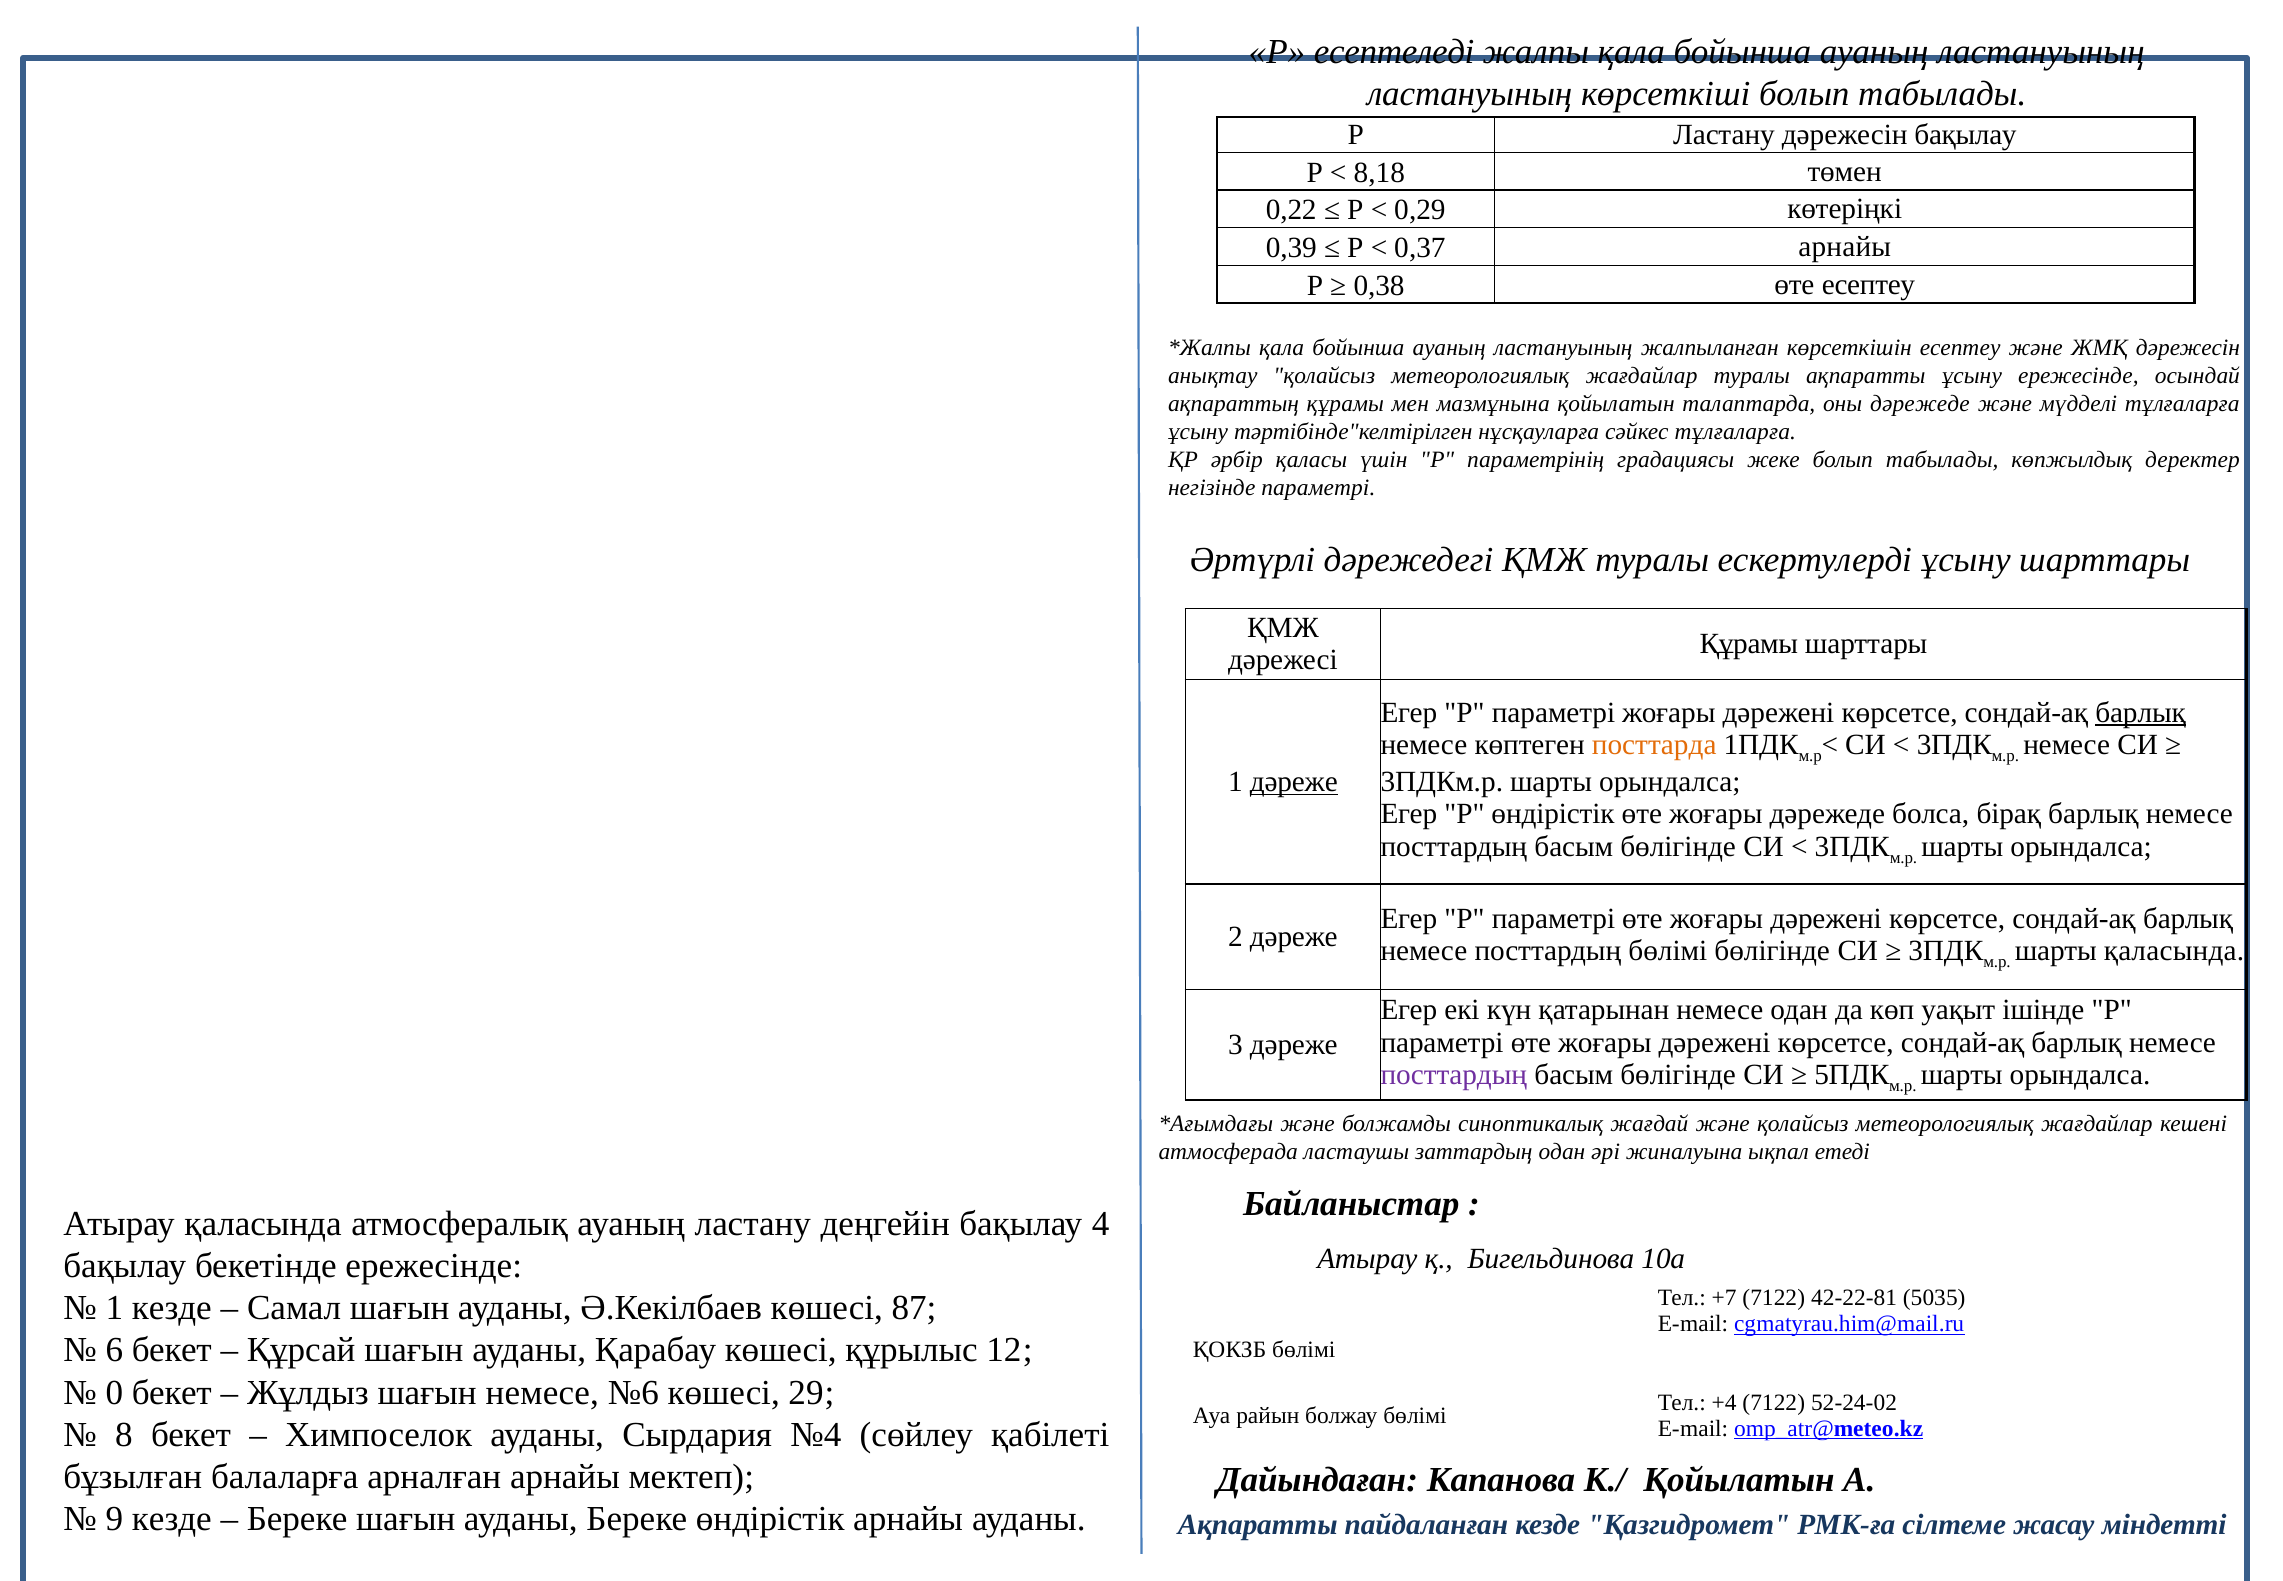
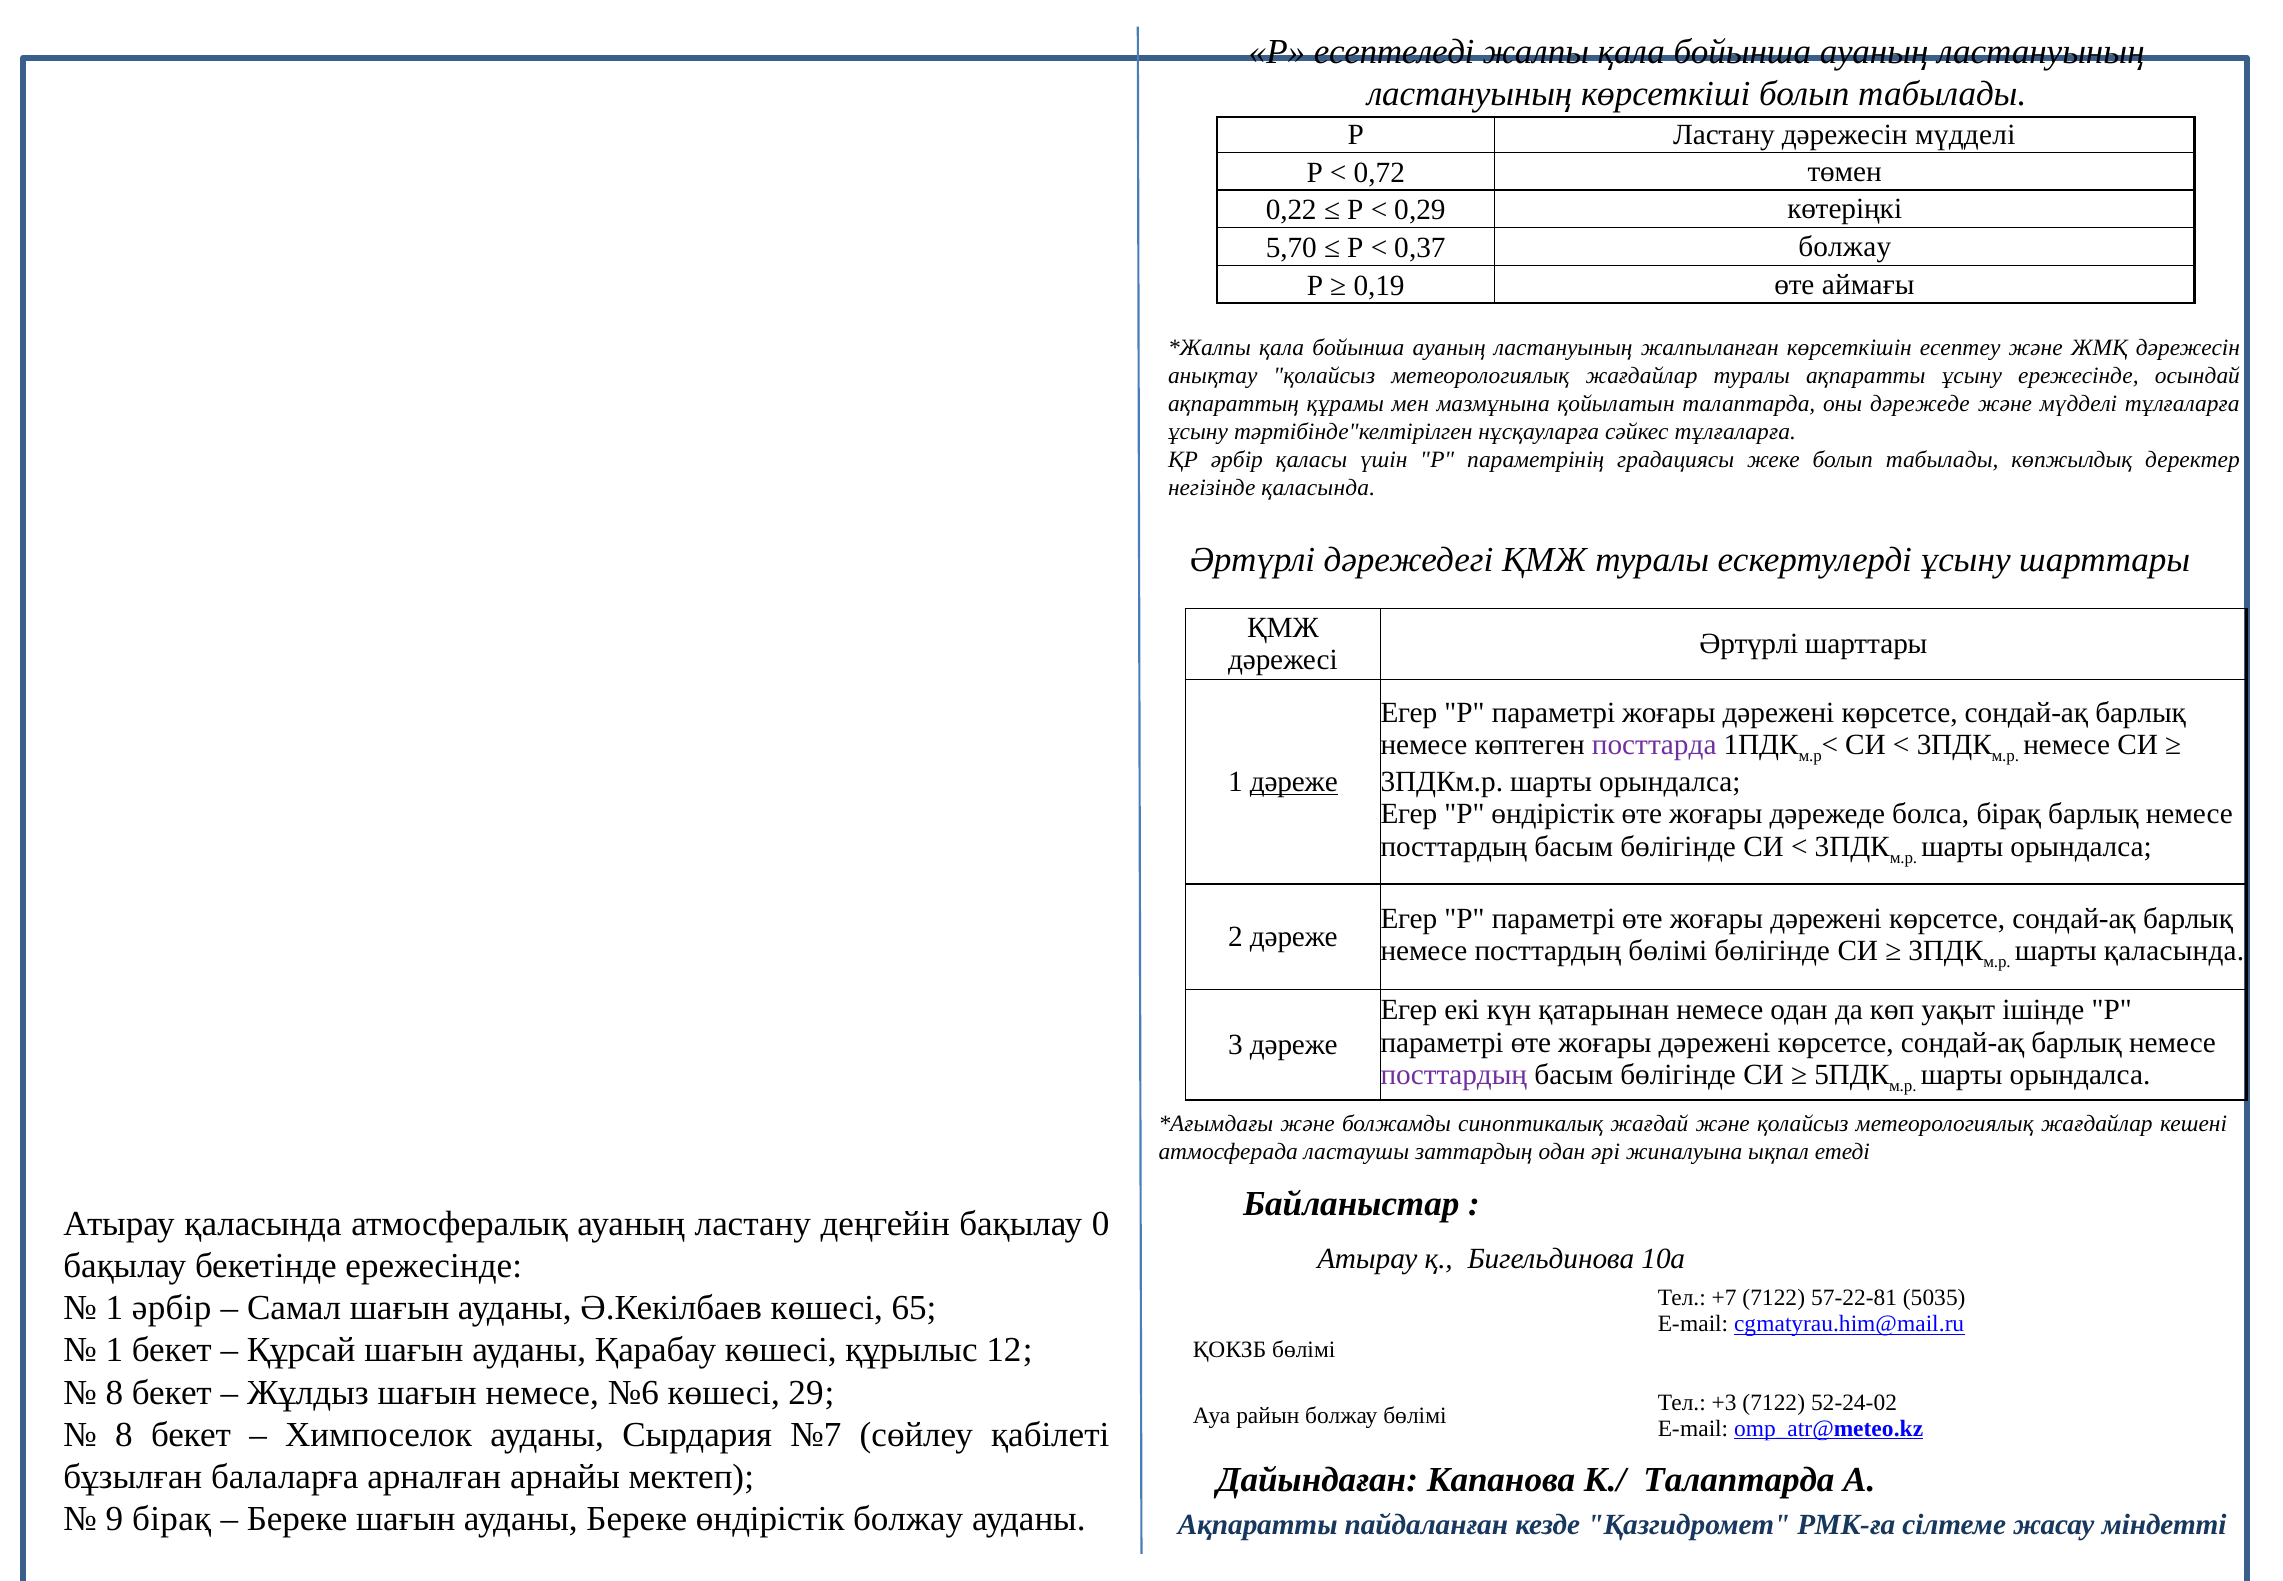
дәрежесін бақылау: бақылау -> мүдделі (1965, 135)
8,18: 8,18 -> 0,72 (1379, 172)
0,39: 0,39 -> 5,70 (1291, 248)
0,37 арнайы: арнайы -> болжау (1845, 247)
0,38: 0,38 -> 0,19 (1379, 285)
өте есептеу: есептеу -> аймағы (1868, 284)
негізінде параметрі: параметрі -> қаласында (1318, 488)
Құрамы: Құрамы -> Әртүрлі (1749, 644)
барлық underline: present -> none (2141, 712)
посттарда colour: orange -> purple (1654, 745)
4: 4 -> 0 (1101, 1224)
42-22-81: 42-22-81 -> 57-22-81 (1854, 1298)
1 кезде: кезде -> әрбір (172, 1308)
87: 87 -> 65 (914, 1308)
6: 6 -> 1 (114, 1350)
0: 0 -> 8 (114, 1392)
+4: +4 -> +3 (1724, 1402)
№4: №4 -> №7 (816, 1434)
К./ Қойылатын: Қойылатын -> Талаптарда (1739, 1480)
9 кезде: кезде -> бірақ (172, 1519)
өндірістік арнайы: арнайы -> болжау (908, 1519)
